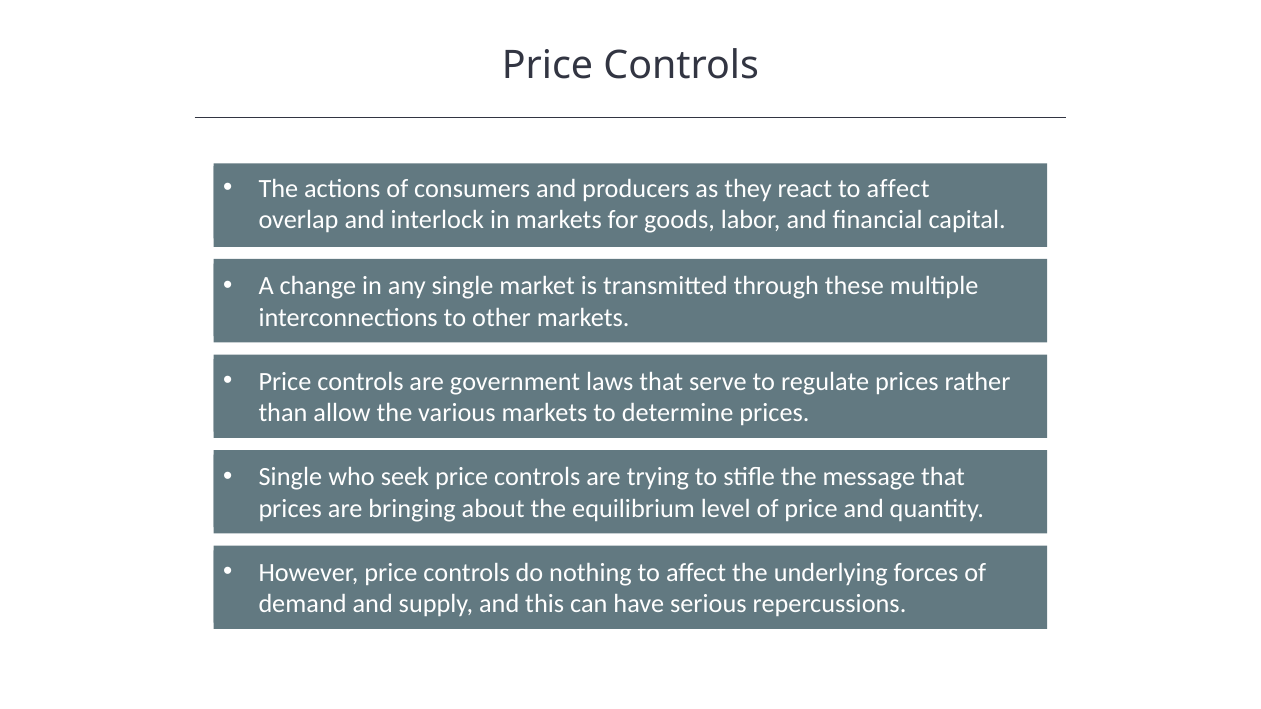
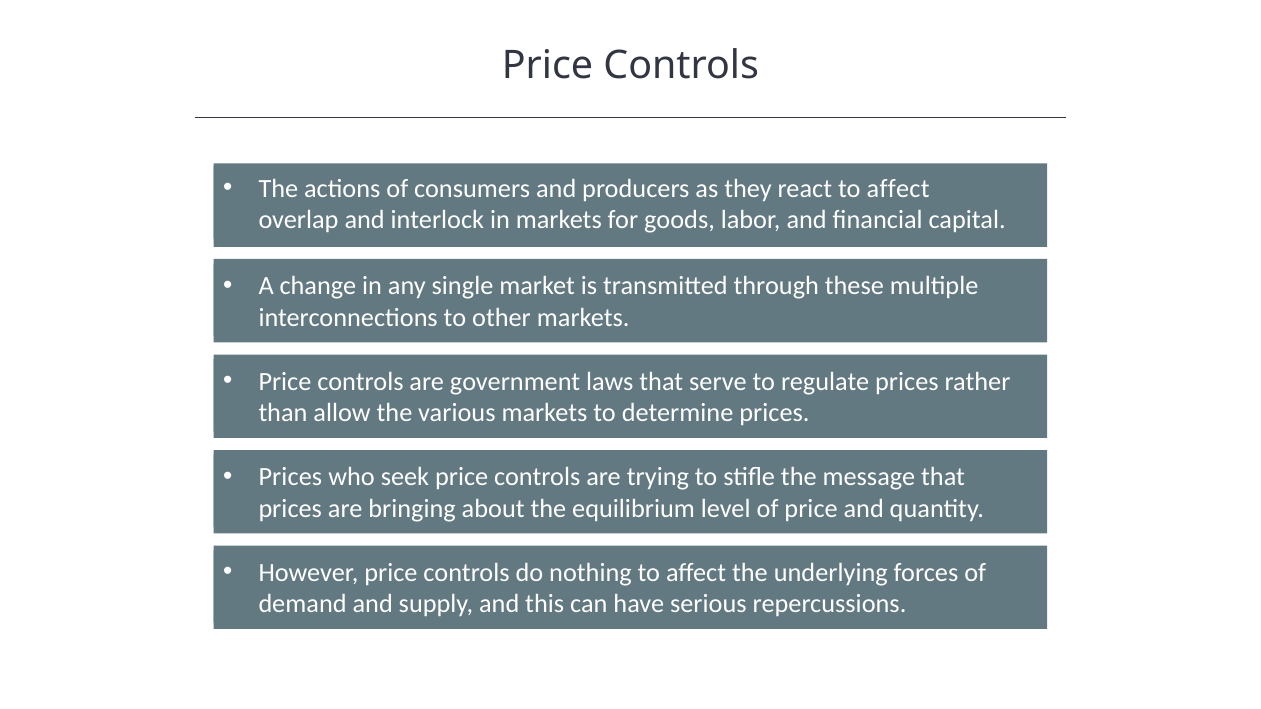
Single: Single -> Prices (290, 477)
